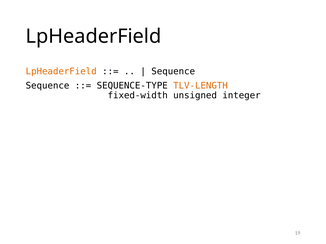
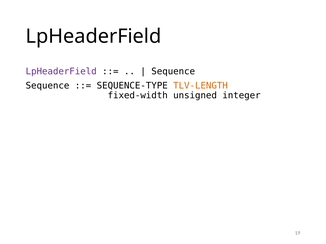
LpHeaderField colour: orange -> purple (61, 72)
